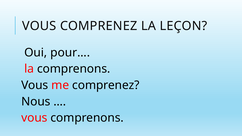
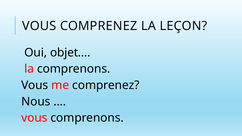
pour…: pour… -> objet… (70, 53)
